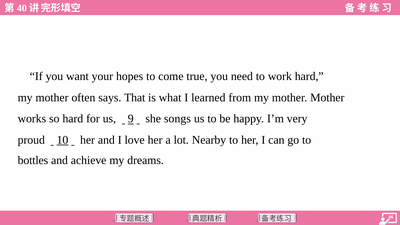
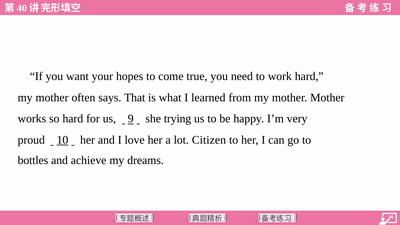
songs: songs -> trying (178, 119)
Nearby: Nearby -> Citizen (209, 140)
